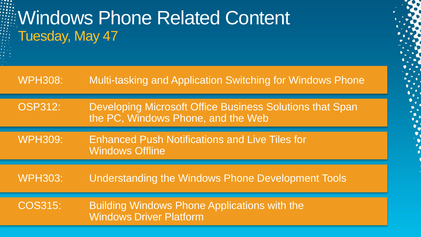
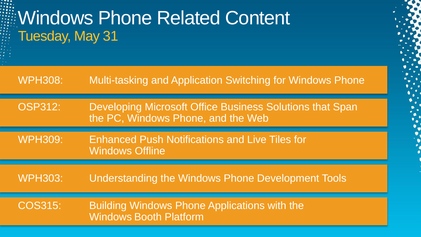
47: 47 -> 31 (111, 36)
Driver: Driver -> Booth (148, 217)
